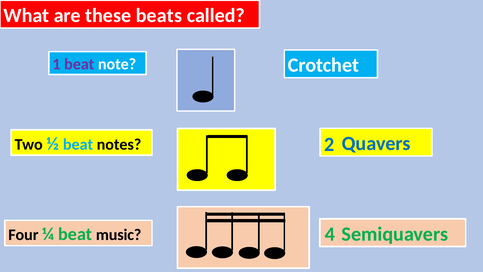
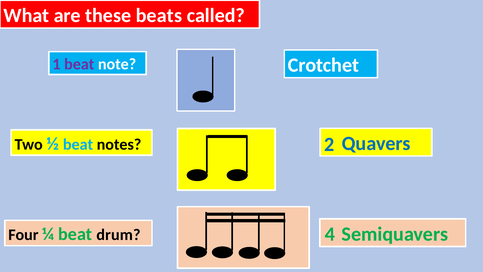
music: music -> drum (118, 235)
